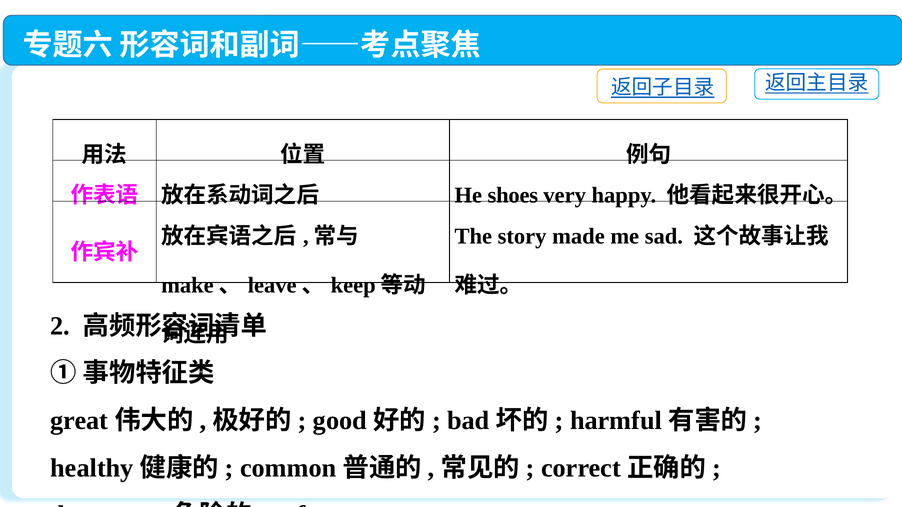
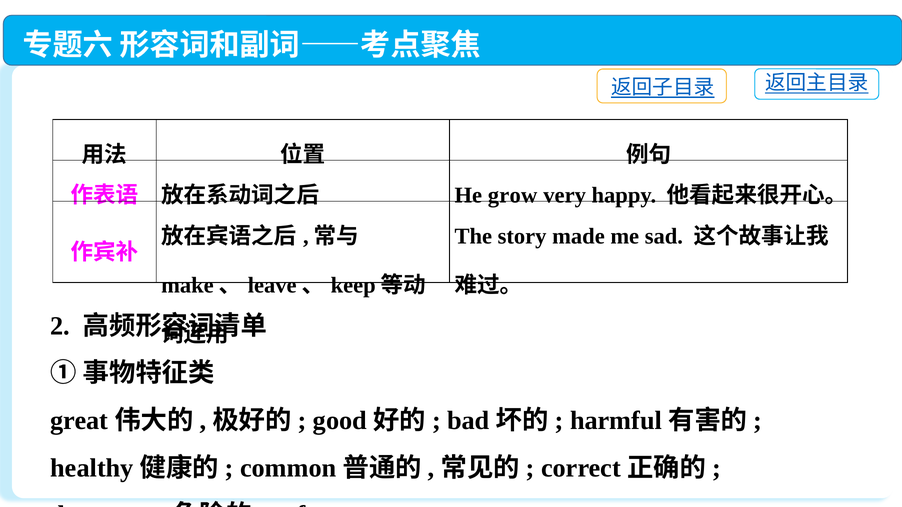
shoes: shoes -> grow (513, 195)
